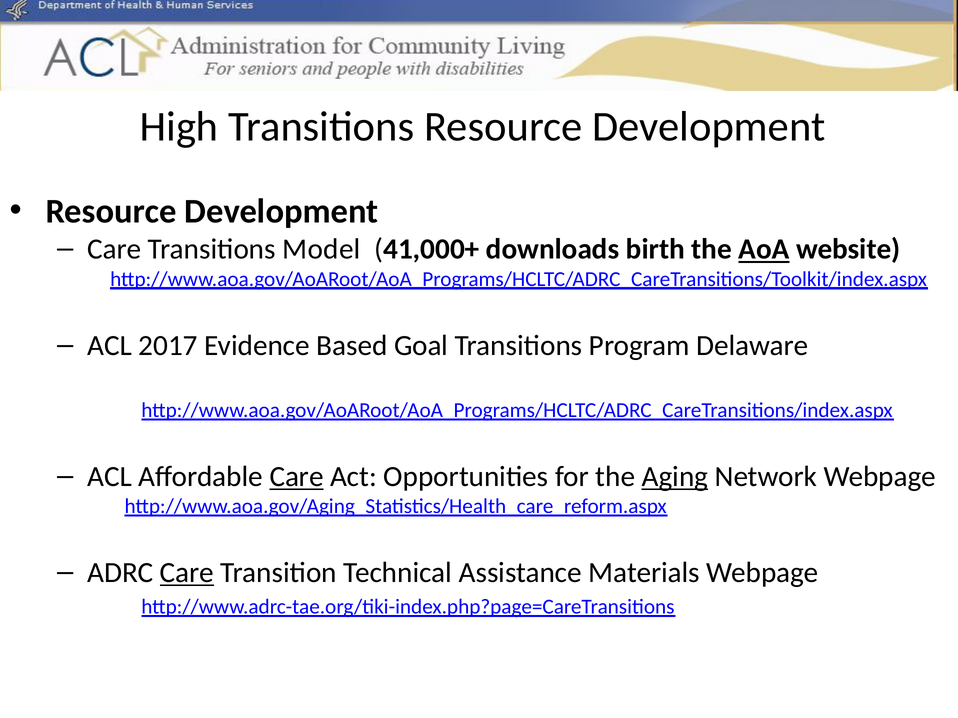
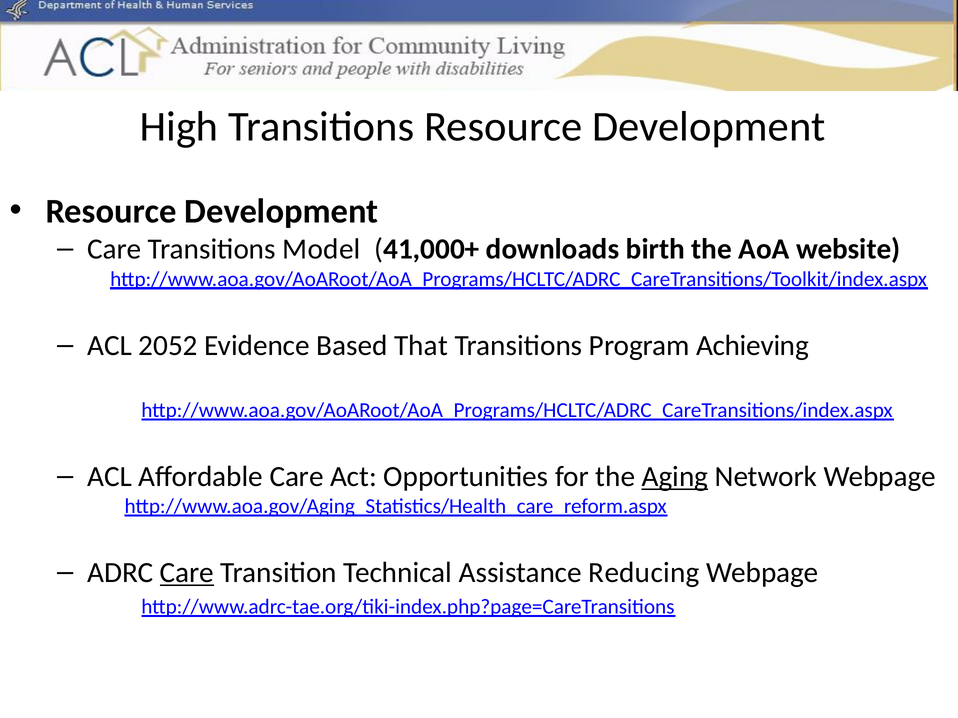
AoA underline: present -> none (764, 249)
2017: 2017 -> 2052 (168, 346)
Goal: Goal -> That (421, 346)
Delaware: Delaware -> Achieving (753, 346)
Care underline: present -> none (297, 477)
Materials: Materials -> Reducing (644, 573)
